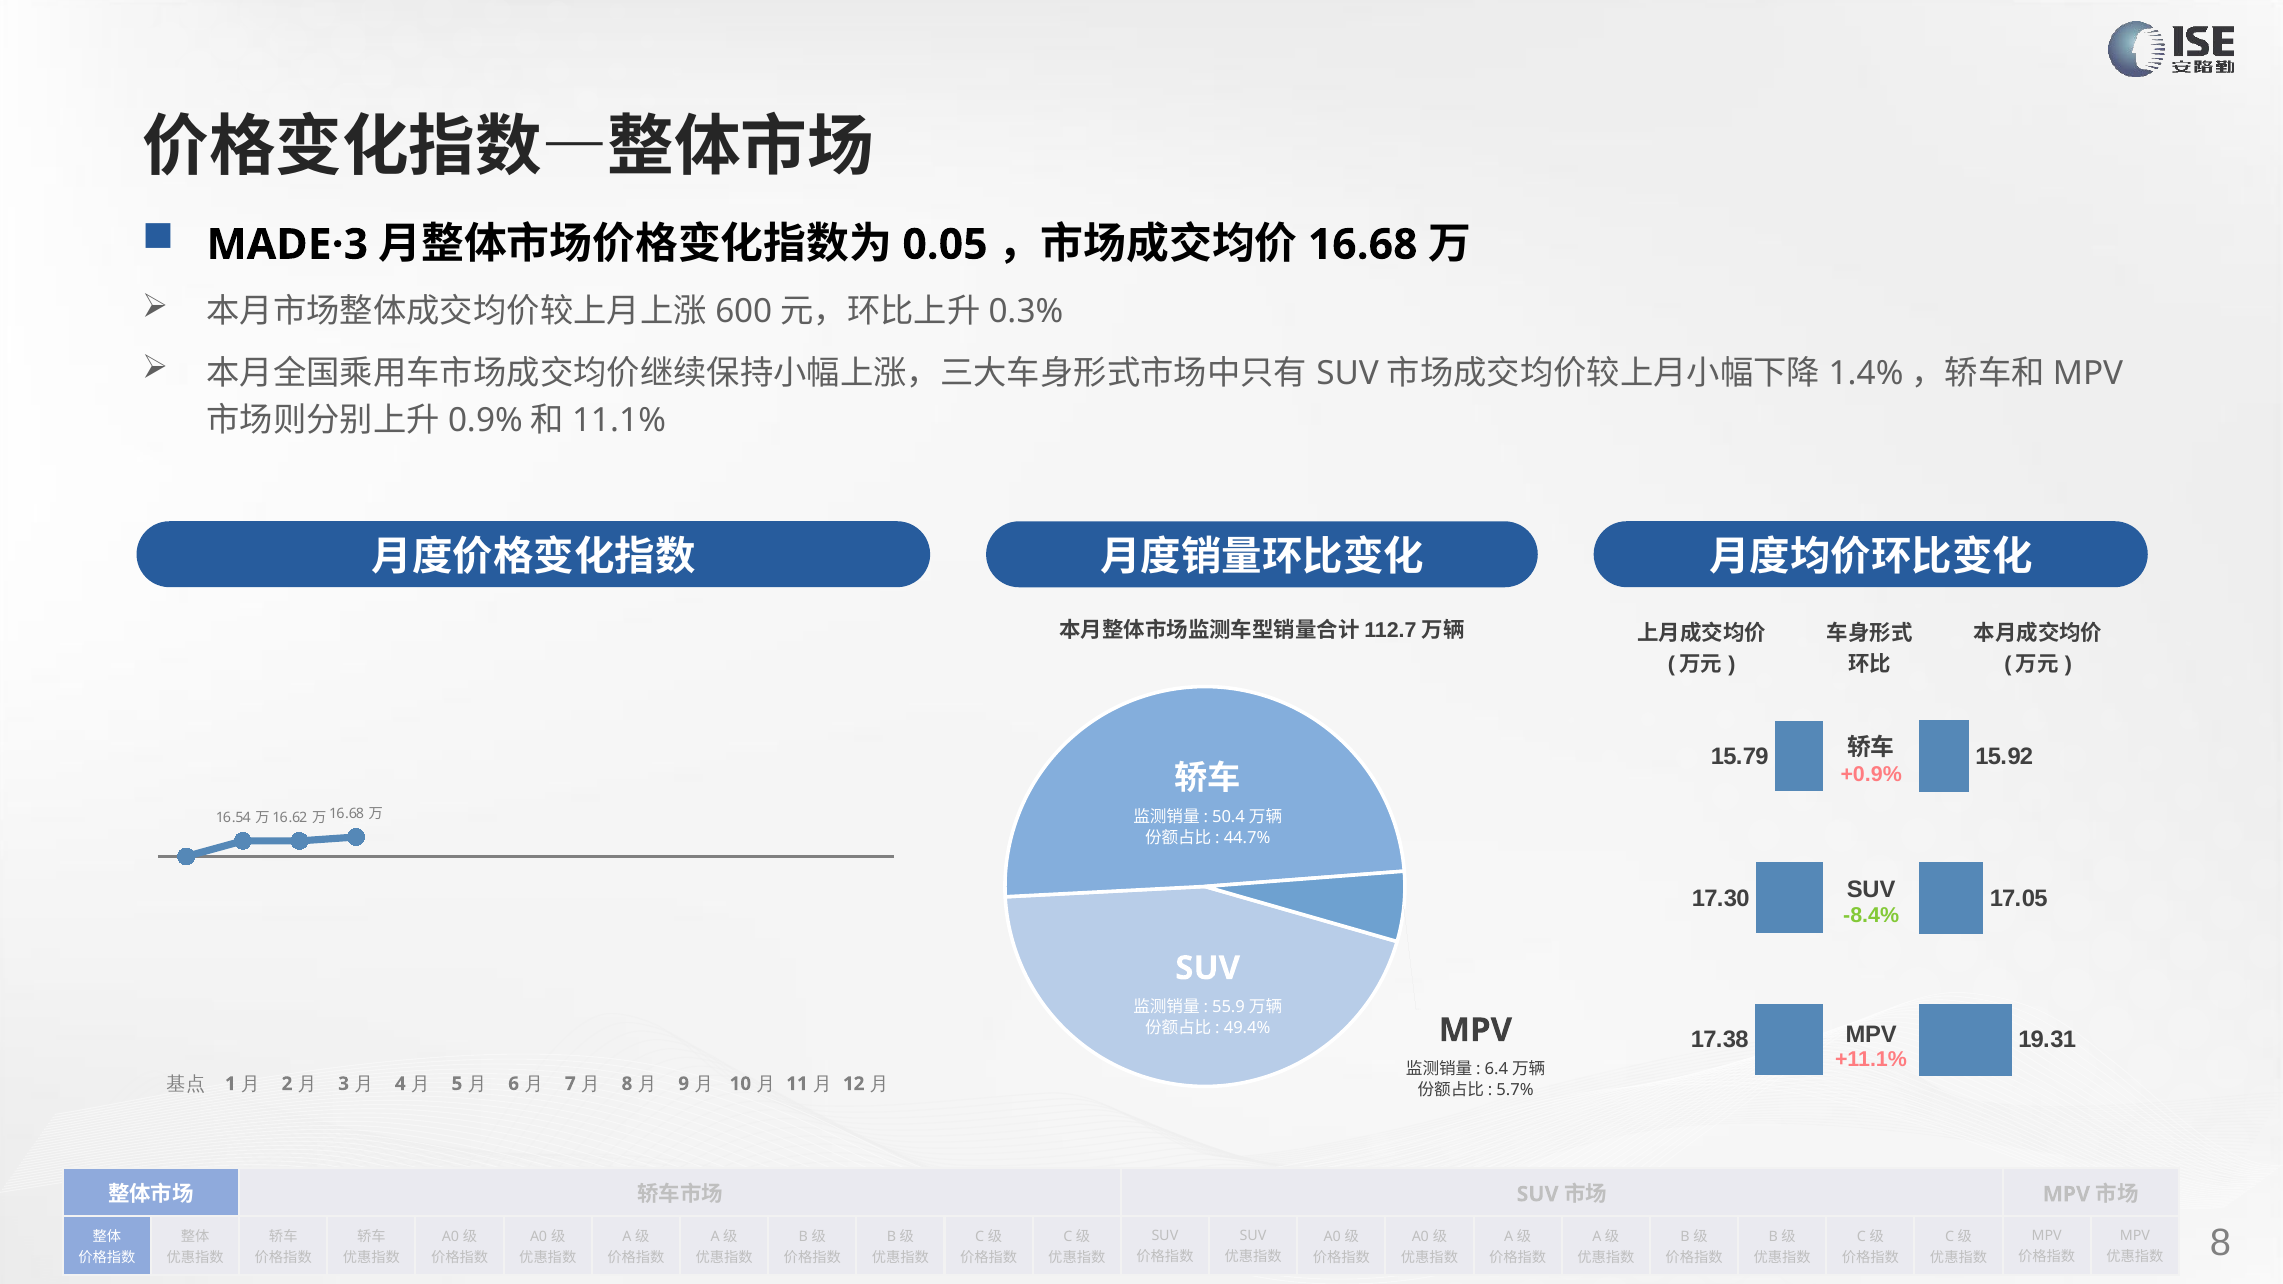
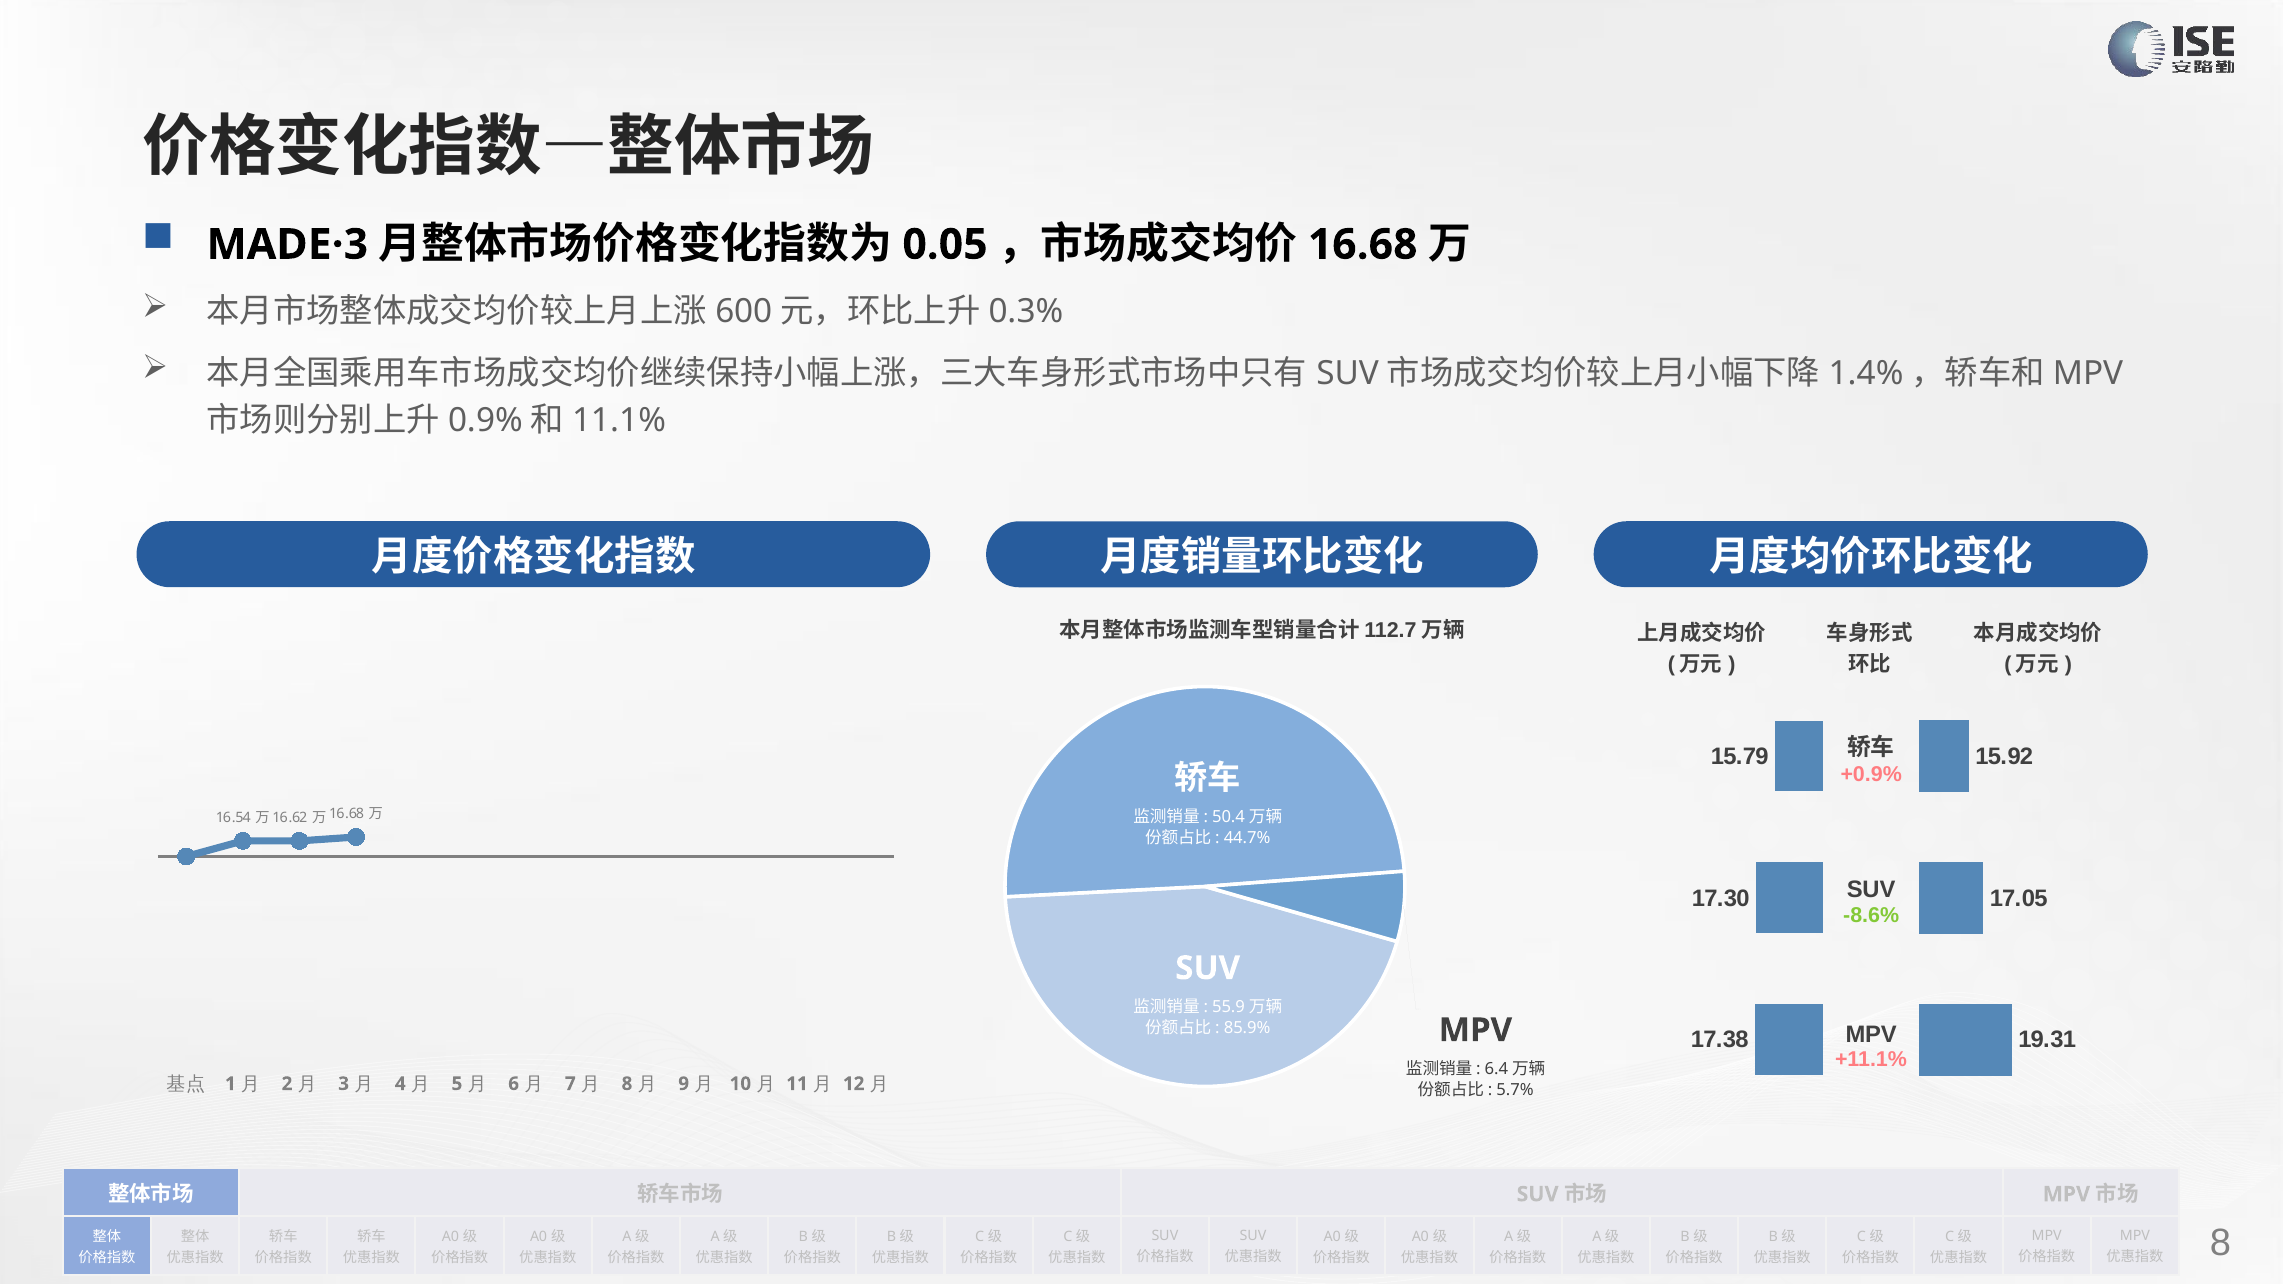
-8.4%: -8.4% -> -8.6% (1871, 915)
49.4%: 49.4% -> 85.9% (1247, 1029)
